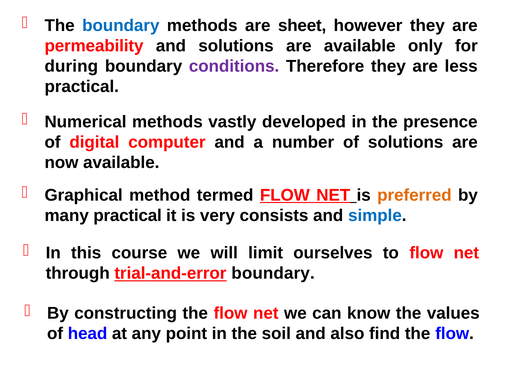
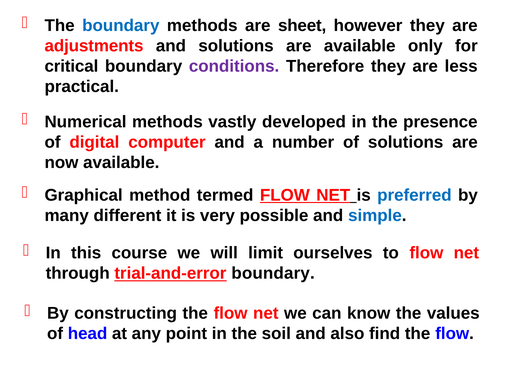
permeability: permeability -> adjustments (94, 46)
during: during -> critical (71, 66)
preferred colour: orange -> blue (414, 195)
many practical: practical -> different (127, 215)
consists: consists -> possible (274, 215)
